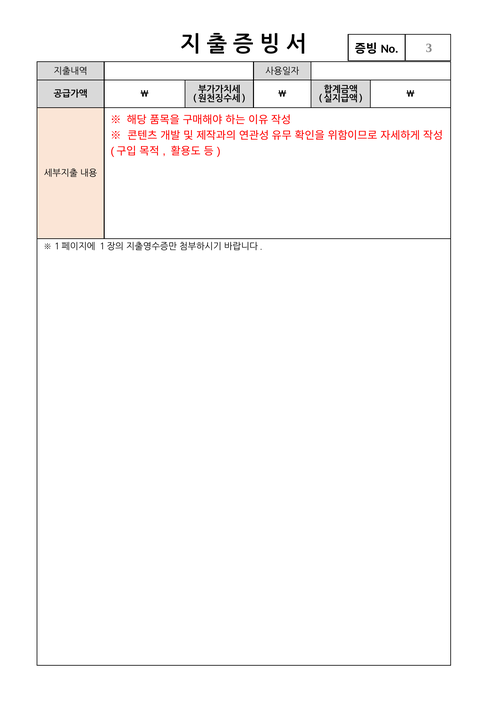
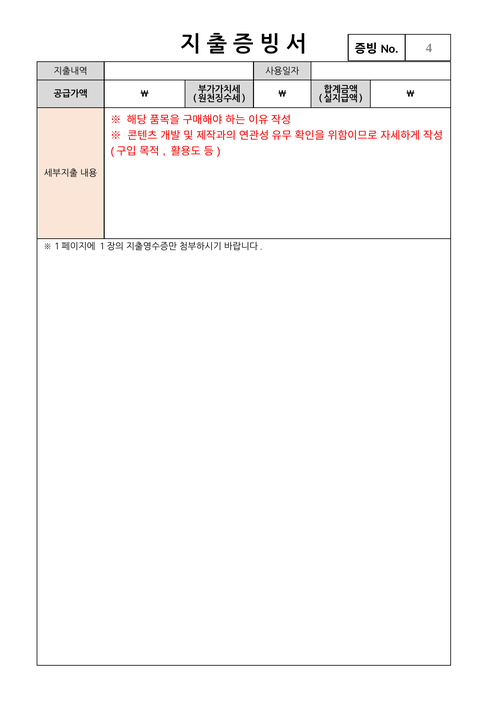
3: 3 -> 4 (429, 48)
